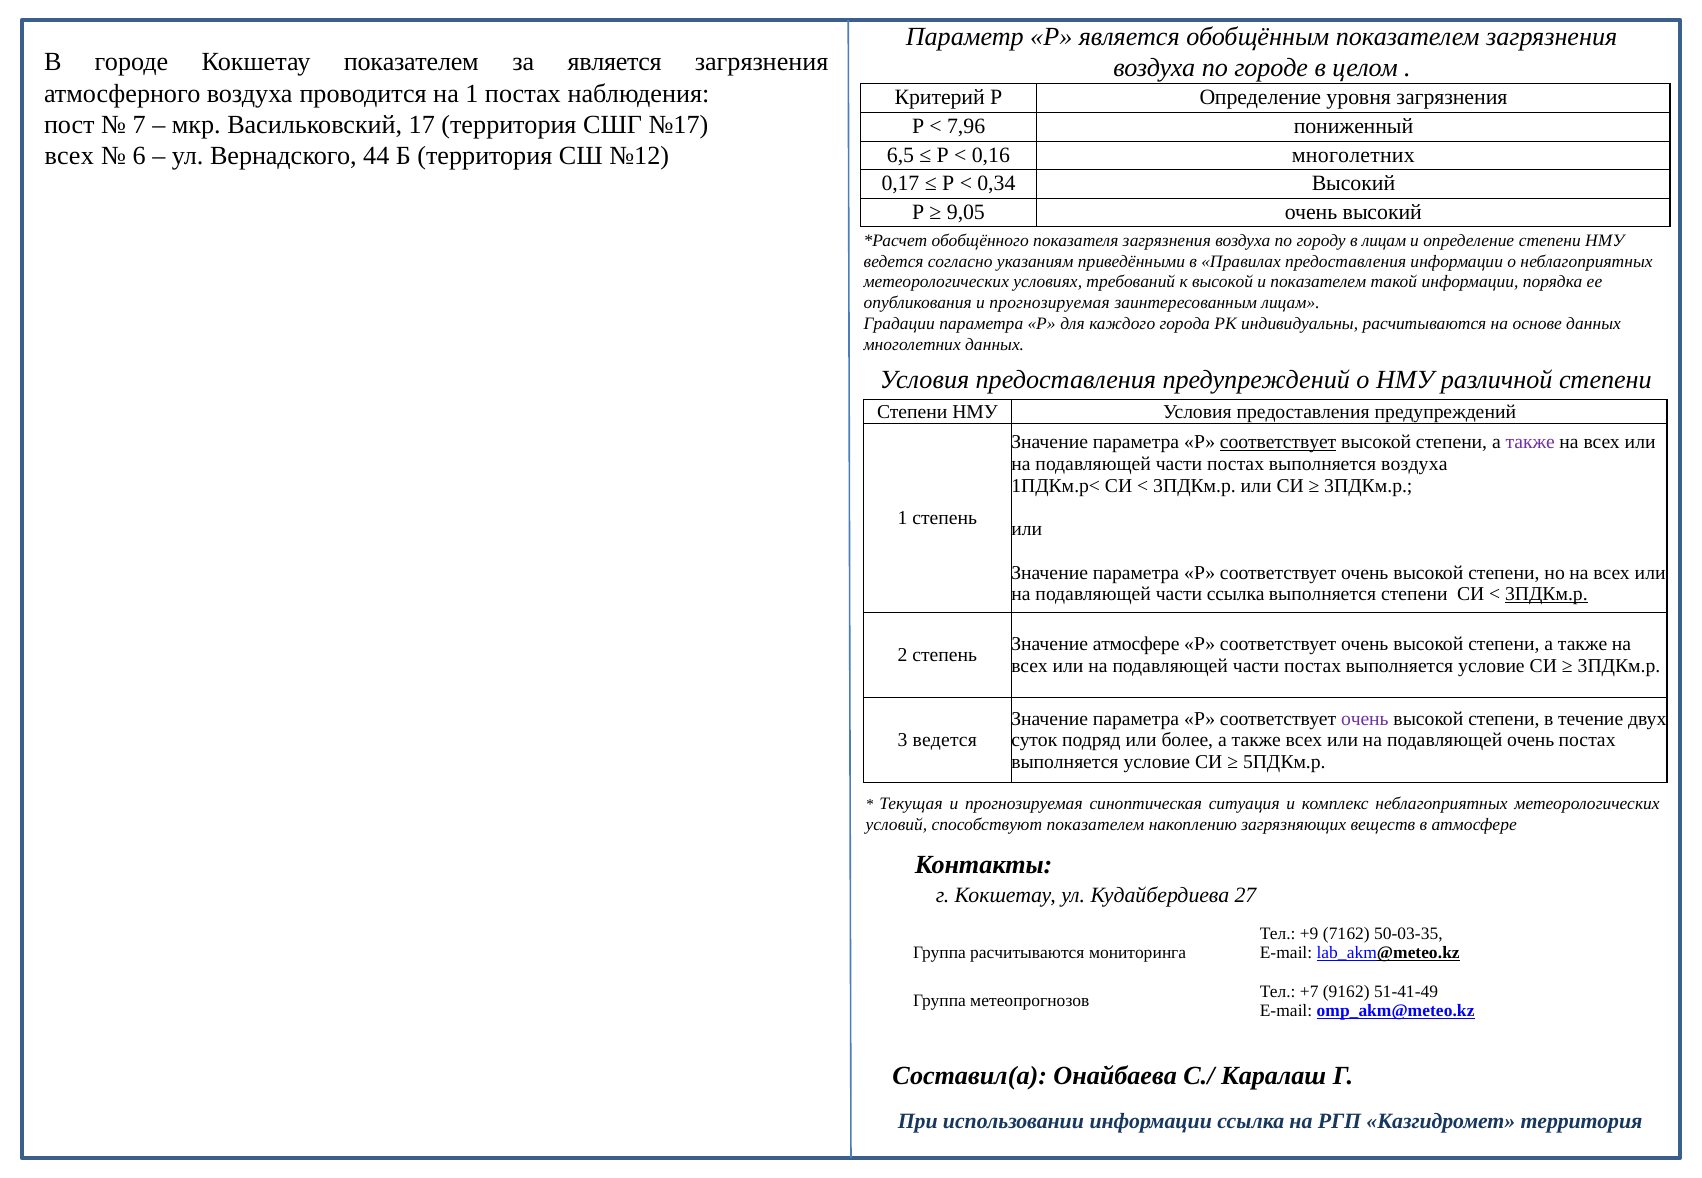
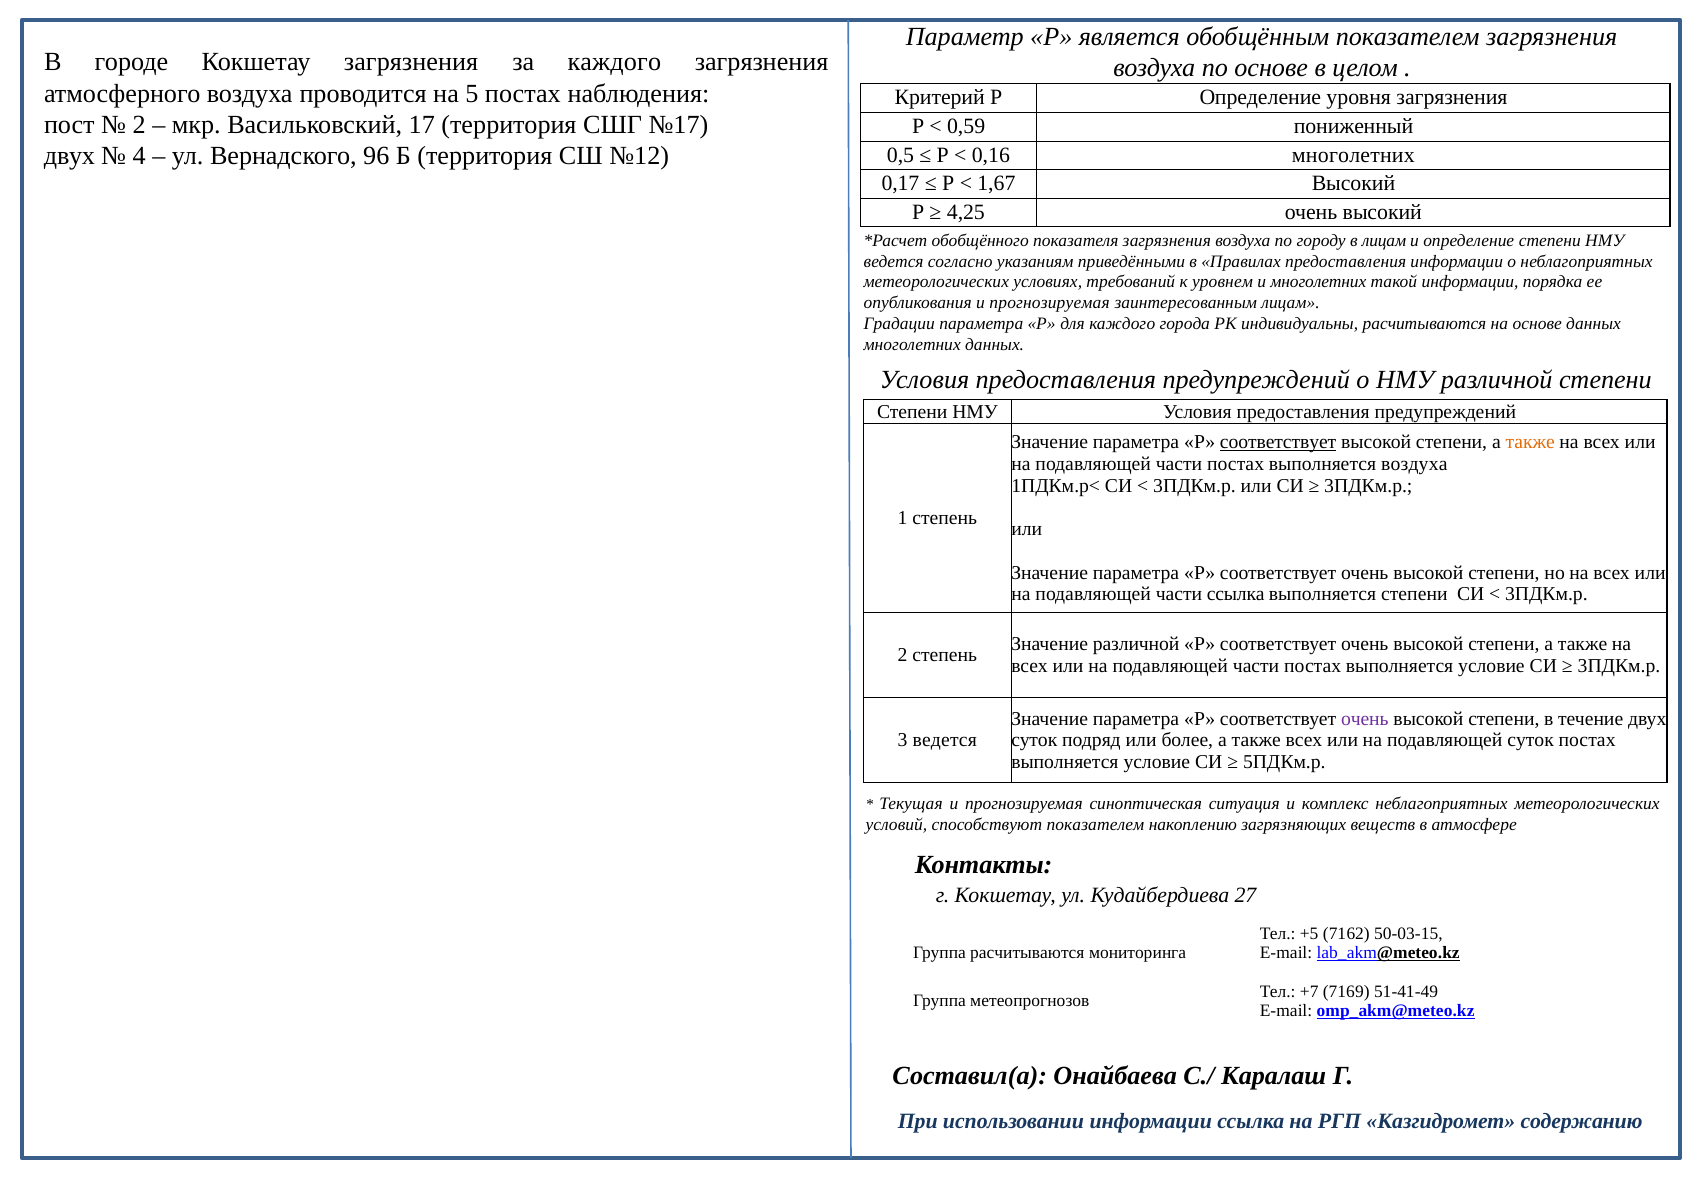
Кокшетау показателем: показателем -> загрязнения (411, 62)
за является: является -> каждого (614, 62)
по городе: городе -> основе (1271, 68)
на 1: 1 -> 5 (472, 93)
7: 7 -> 2 (139, 125)
7,96: 7,96 -> 0,59 (966, 126)
всех: всех -> двух (69, 156)
6: 6 -> 4 (139, 156)
44: 44 -> 96 (376, 156)
6,5: 6,5 -> 0,5 (901, 155)
0,34: 0,34 -> 1,67 (996, 184)
9,05: 9,05 -> 4,25 (966, 212)
к высокой: высокой -> уровнем (1223, 282)
и показателем: показателем -> многолетних (1318, 282)
также colour: purple -> orange (1530, 442)
3ПДКм.р underline: present -> none (1546, 595)
Значение атмосфере: атмосфере -> различной (1136, 645)
подавляющей очень: очень -> суток (1531, 741)
+9: +9 -> +5 (1309, 934)
50-03-35: 50-03-35 -> 50-03-15 (1408, 934)
9162: 9162 -> 7169 (1346, 991)
Казгидромет территория: территория -> содержанию (1582, 1122)
